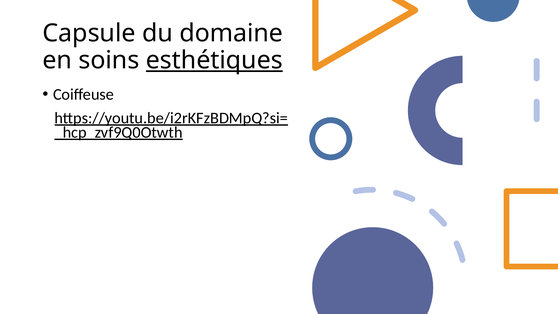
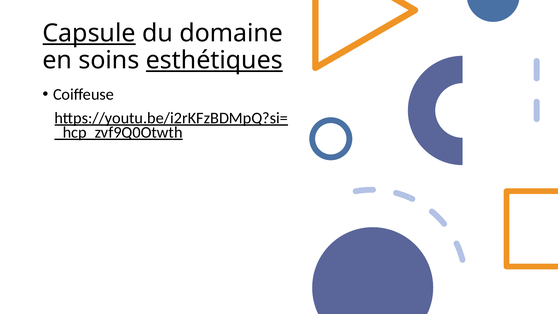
Capsule underline: none -> present (89, 33)
